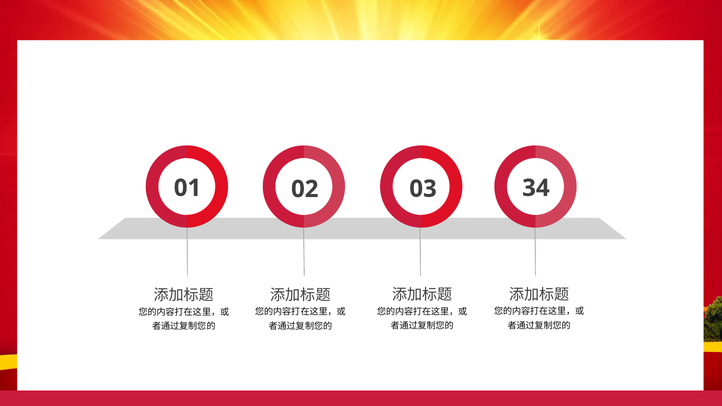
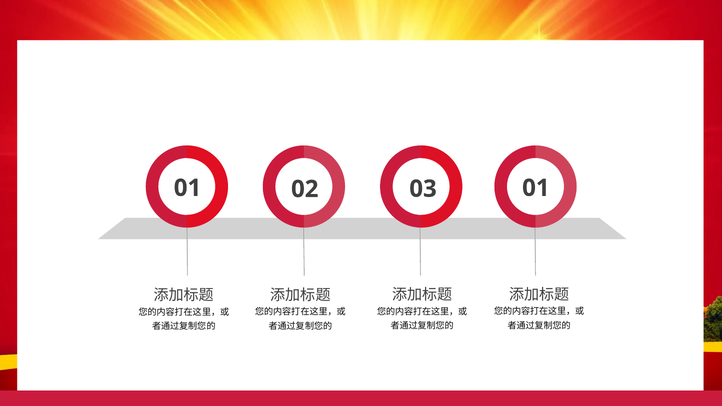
03 34: 34 -> 01 (536, 188)
